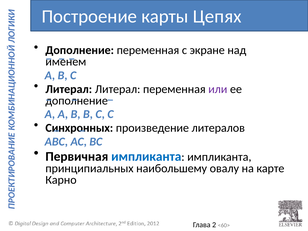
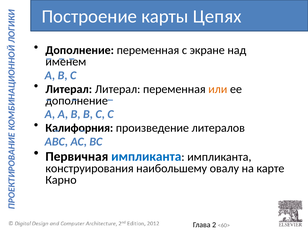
или colour: purple -> orange (218, 89)
Синхронных: Синхронных -> Калифорния (79, 128)
принципиальных: принципиальных -> конструирования (90, 168)
